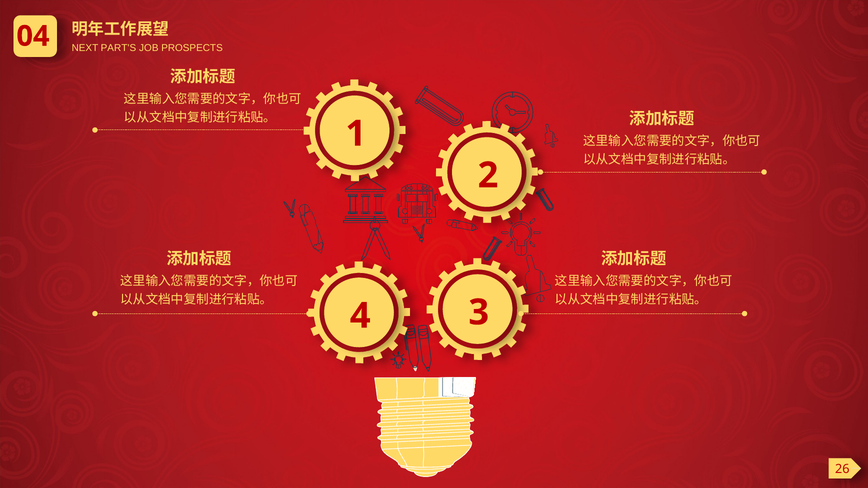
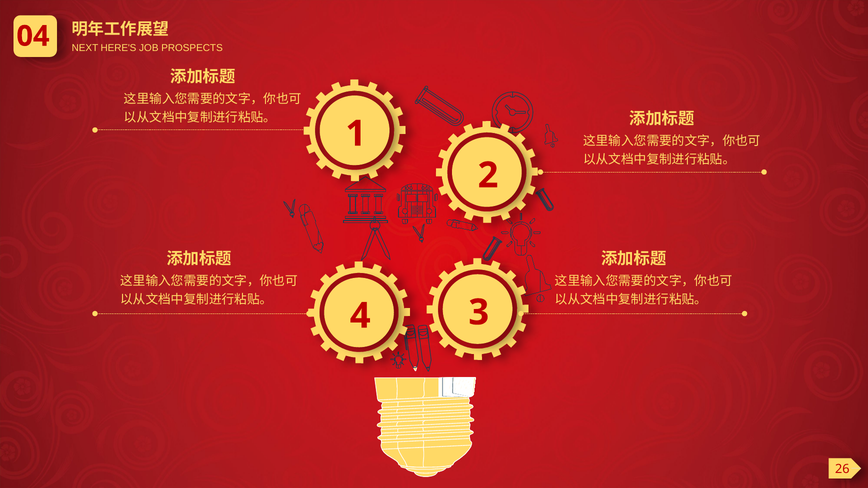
PART'S: PART'S -> HERE'S (118, 48)
